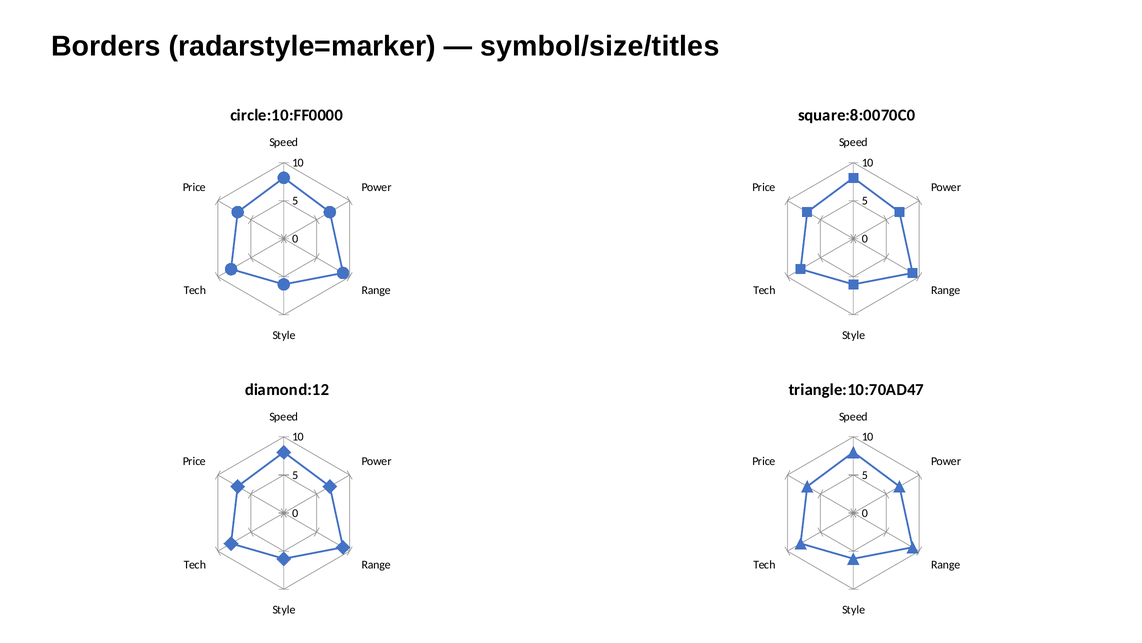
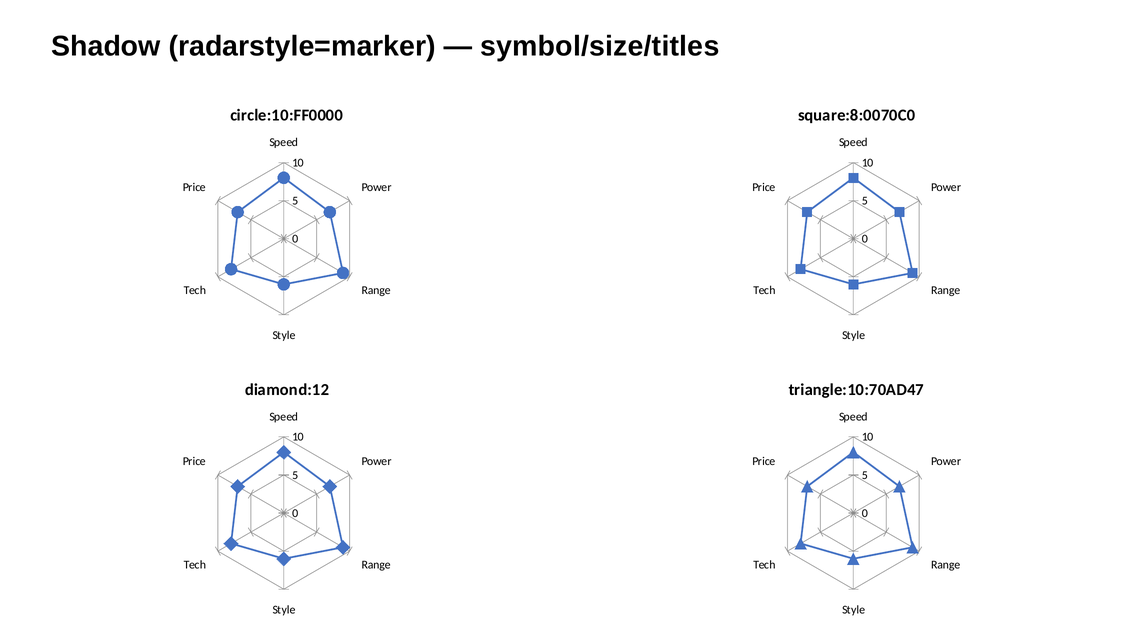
Borders: Borders -> Shadow (106, 46)
